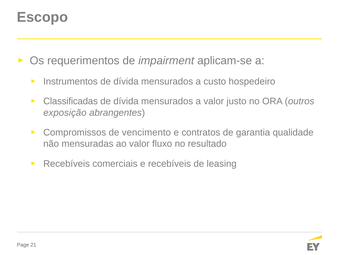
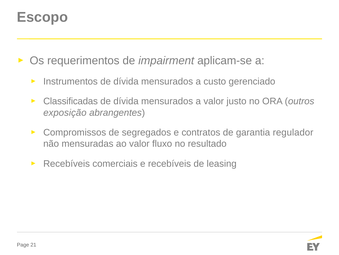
hospedeiro: hospedeiro -> gerenciado (252, 81)
vencimento: vencimento -> segregados (146, 132)
qualidade: qualidade -> regulador (293, 132)
